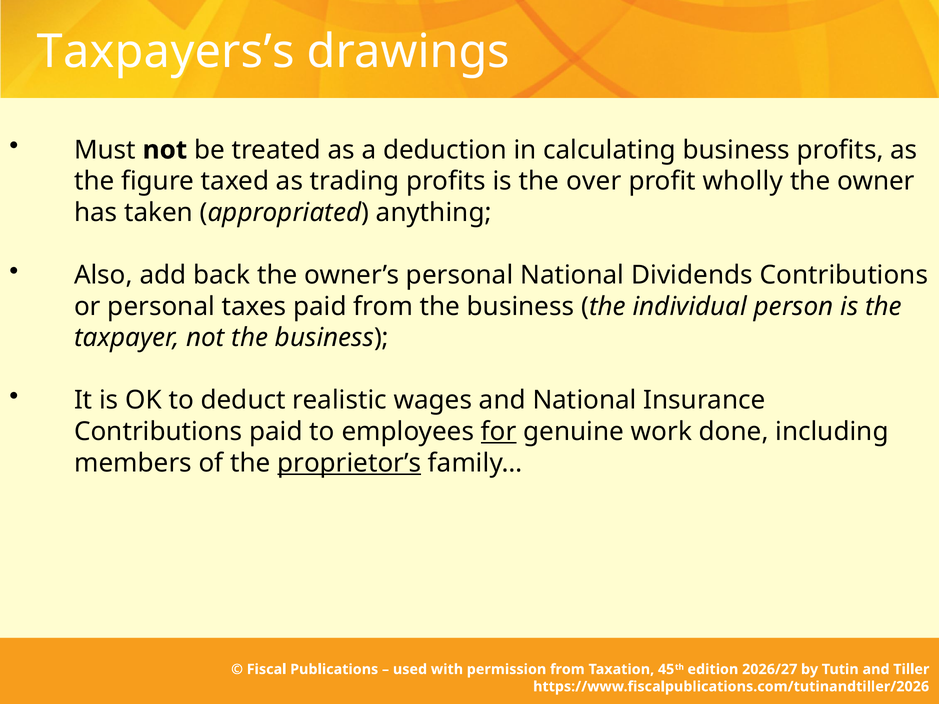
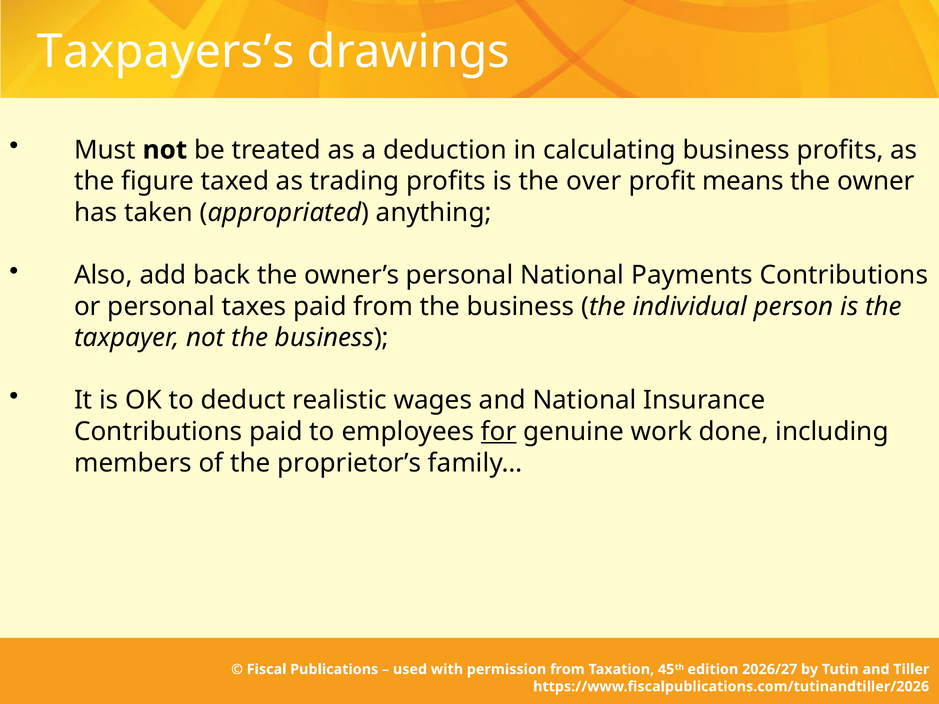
wholly: wholly -> means (743, 181)
Dividends: Dividends -> Payments (692, 275)
proprietor’s underline: present -> none (349, 463)
